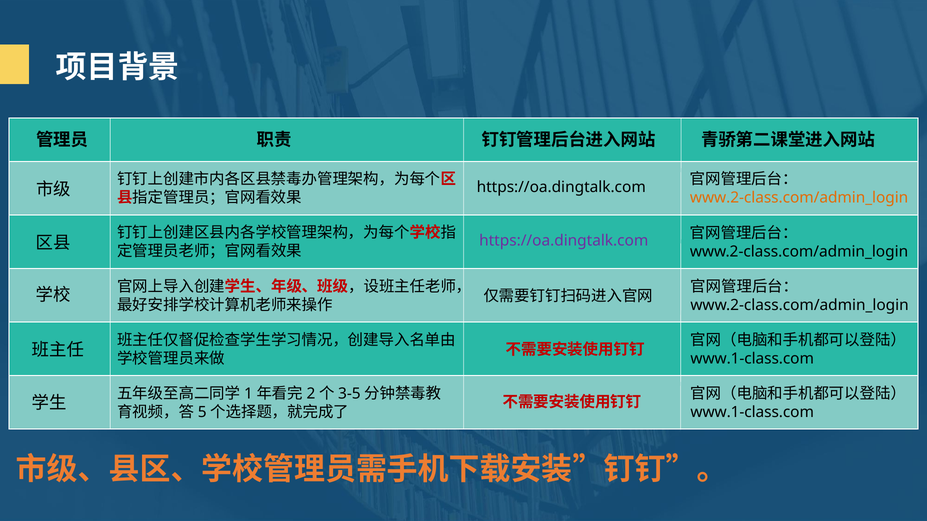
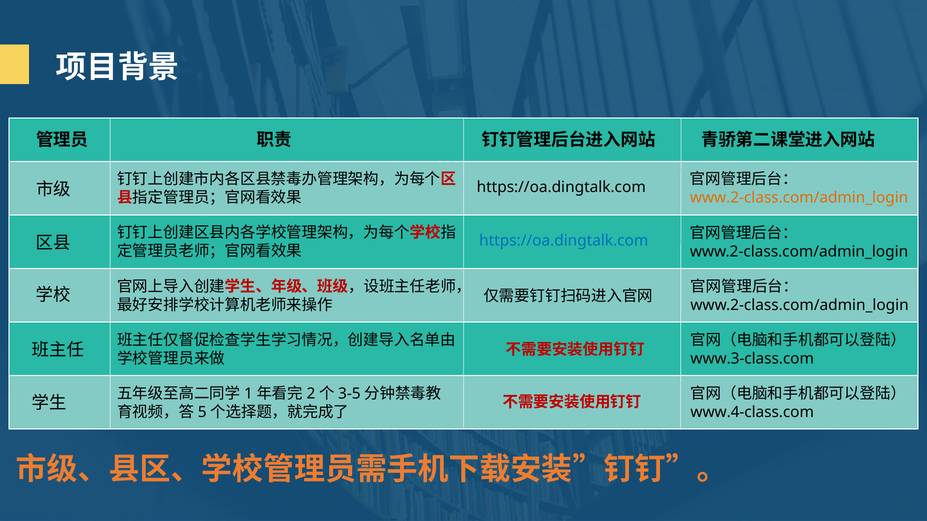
https://oa.dingtalk.com colour: purple -> blue (564, 241)
www.1-class.com: www.1-class.com -> www.3-class.com (752, 359)
www.1-class.com: www.1-class.com -> www.4-class.com (752, 413)
